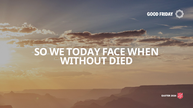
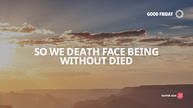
TODAY: TODAY -> DEATH (83, 52)
WHEN: WHEN -> BEING (143, 52)
